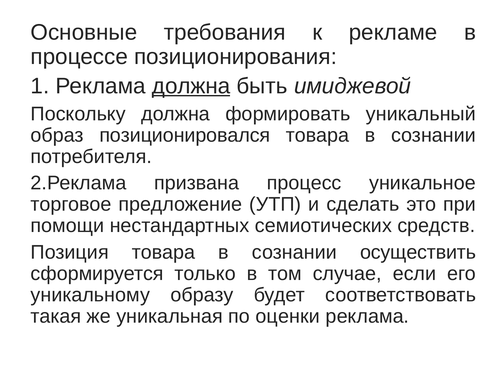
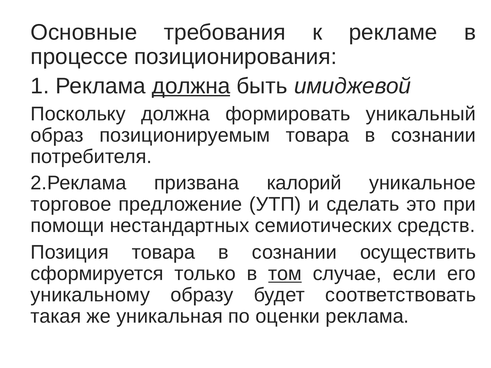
позиционировался: позиционировался -> позиционируемым (185, 135)
процесс: процесс -> калорий (304, 183)
том underline: none -> present (285, 274)
